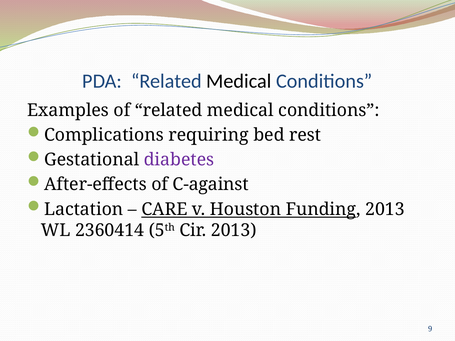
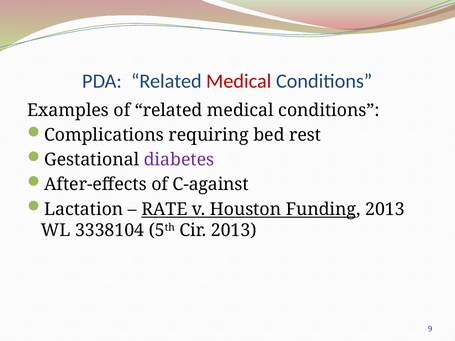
Medical colour: black -> red (239, 81)
CARE: CARE -> RATE (164, 209)
2360414: 2360414 -> 3338104 (110, 231)
